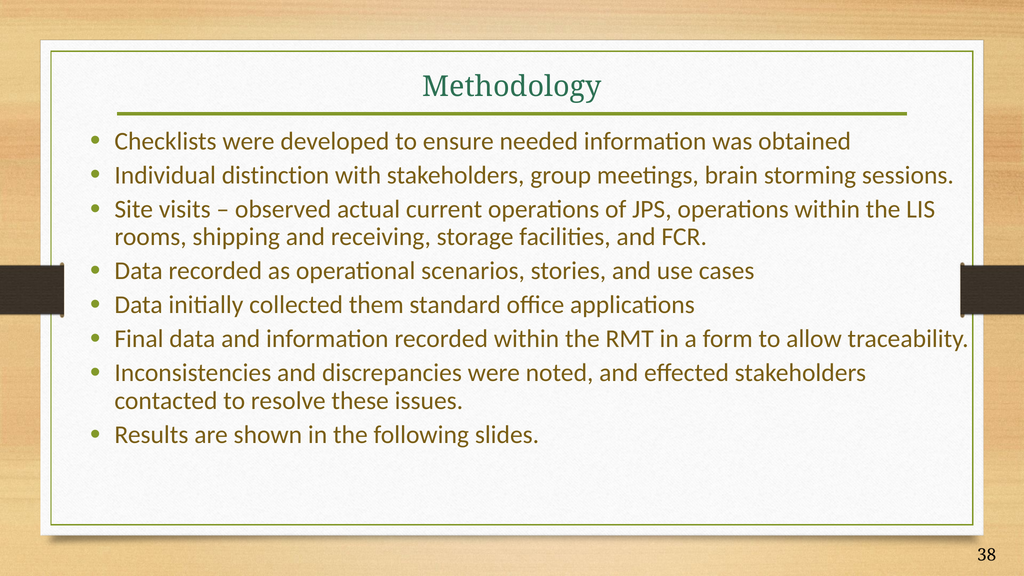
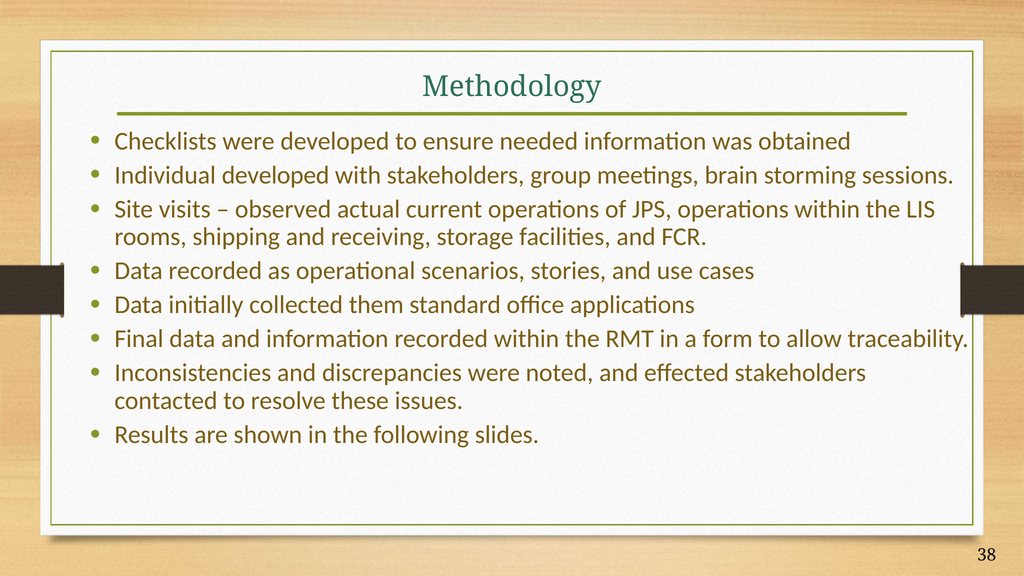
Individual distinction: distinction -> developed (276, 175)
